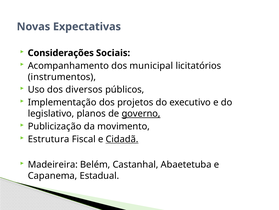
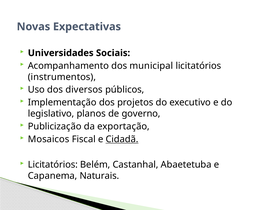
Considerações: Considerações -> Universidades (61, 53)
governo underline: present -> none (141, 113)
movimento: movimento -> exportação (123, 126)
Estrutura: Estrutura -> Mosaicos (49, 139)
Madeireira: Madeireira -> Licitatórios (53, 164)
Estadual: Estadual -> Naturais (99, 175)
